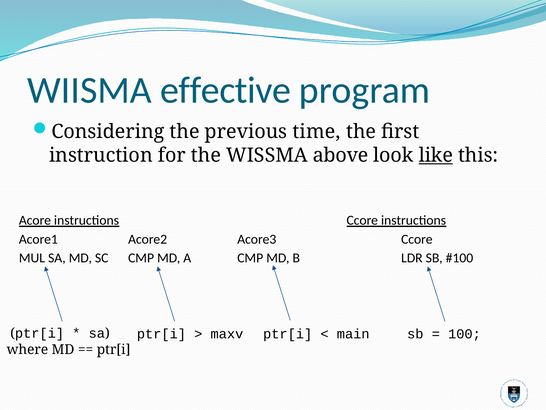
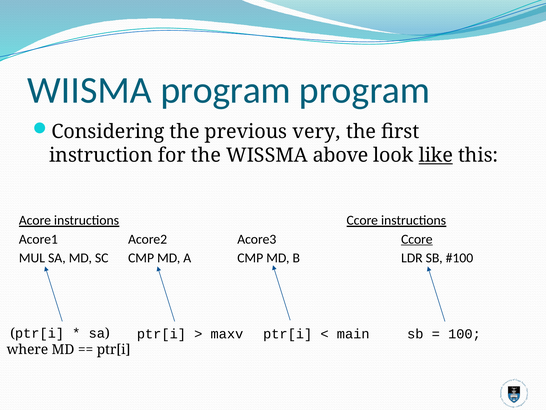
WIISMA effective: effective -> program (226, 90)
time: time -> very (317, 131)
Ccore underline: none -> present (417, 239)
